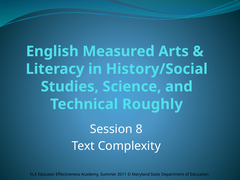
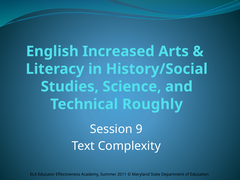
Measured: Measured -> Increased (118, 51)
8: 8 -> 9 (139, 129)
